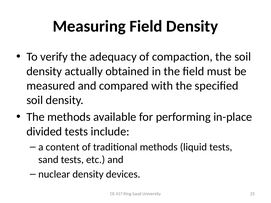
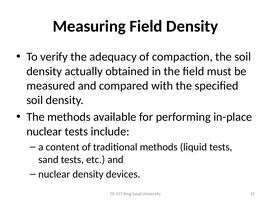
divided: divided -> nuclear (44, 132)
